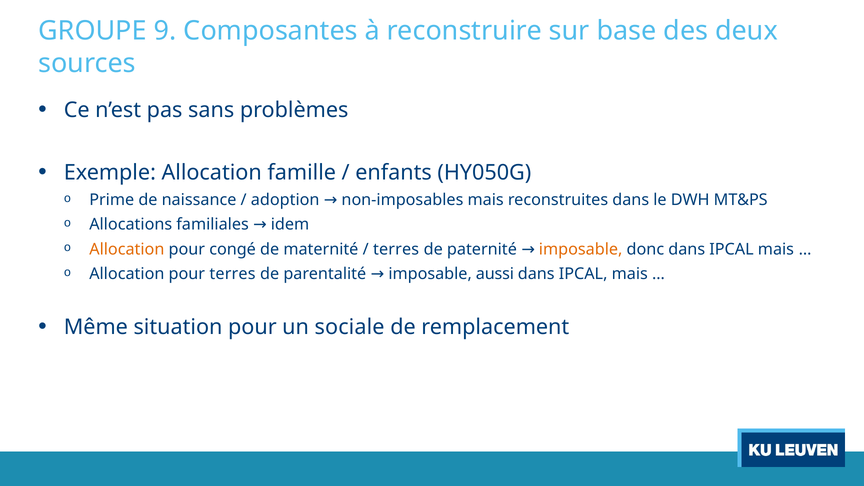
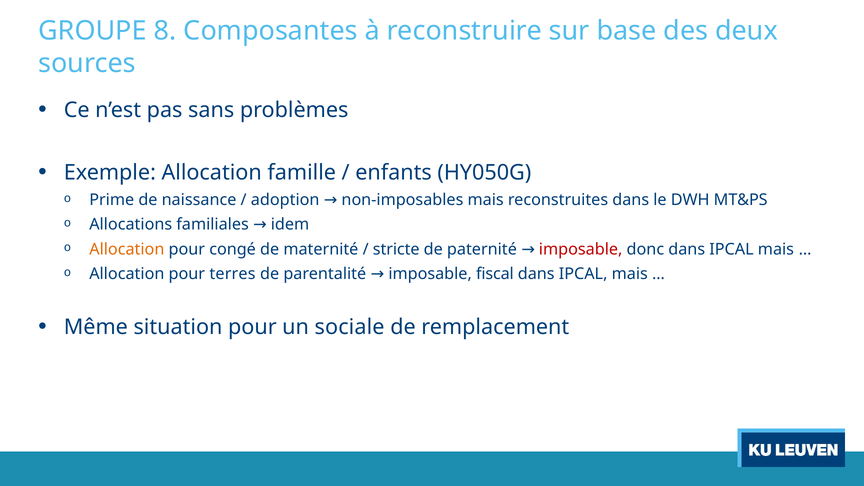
9: 9 -> 8 (165, 31)
terres: terres -> stricte (396, 249)
imposable colour: orange -> red (581, 249)
aussi: aussi -> fiscal (495, 274)
